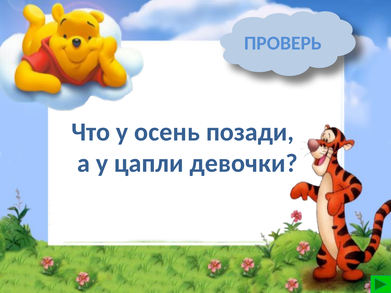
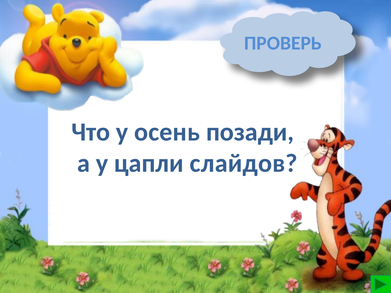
девочки: девочки -> слайдов (244, 163)
